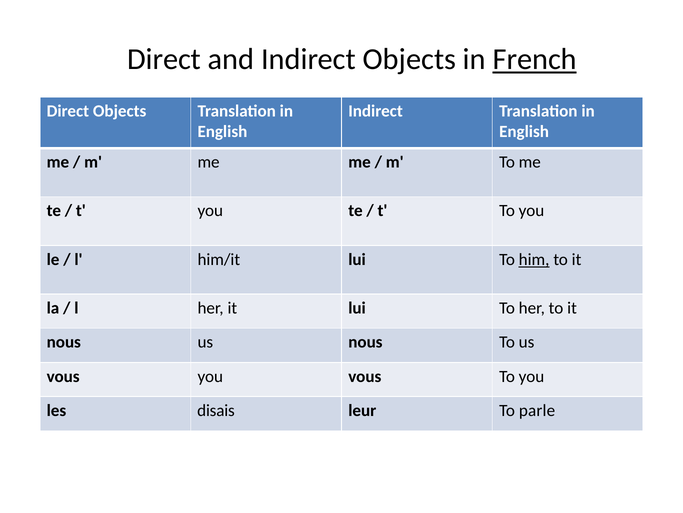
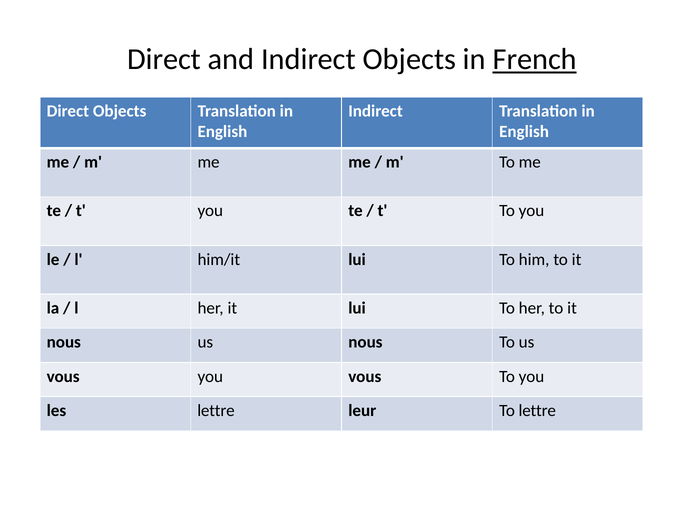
him underline: present -> none (534, 259)
les disais: disais -> lettre (216, 410)
To parle: parle -> lettre (537, 410)
